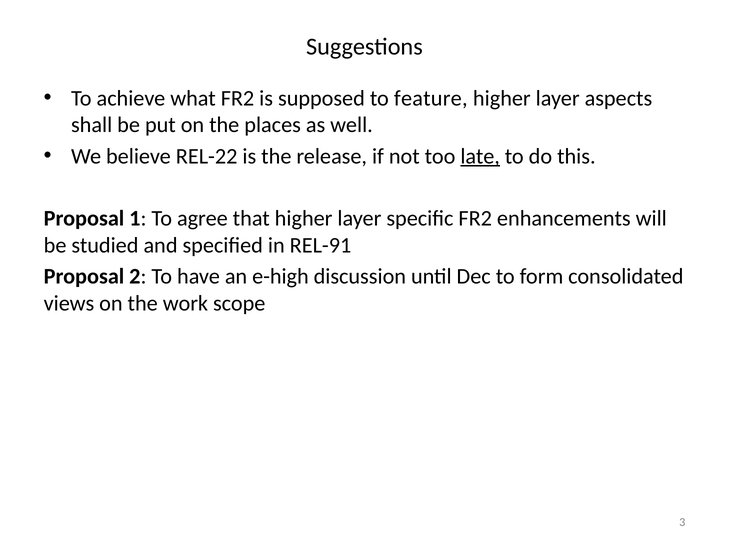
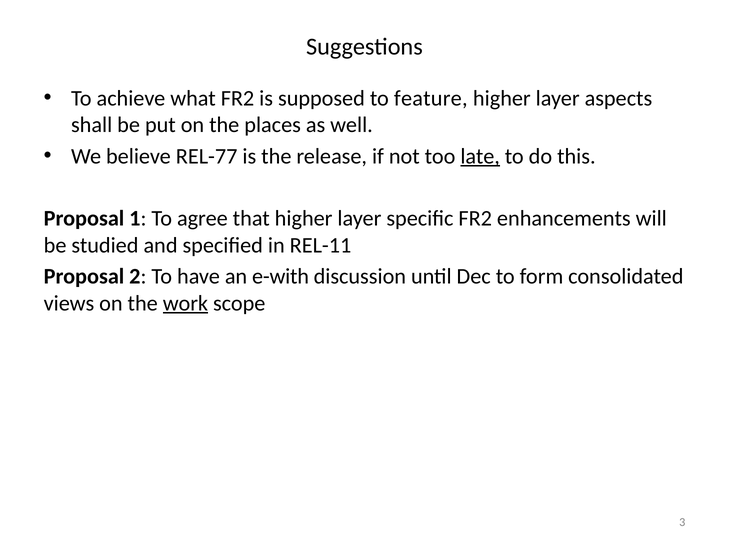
REL-22: REL-22 -> REL-77 (207, 156)
REL-91: REL-91 -> REL-11 (321, 245)
e-high: e-high -> e-with (281, 276)
work underline: none -> present (185, 303)
